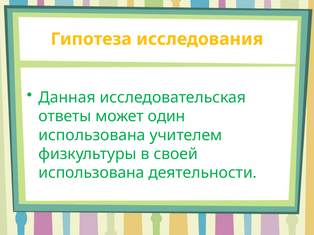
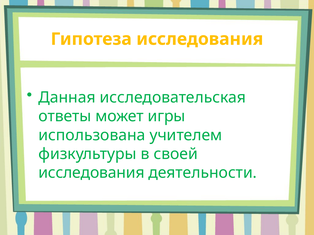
один: один -> игры (166, 117)
использована: использована -> исследования (91, 173)
